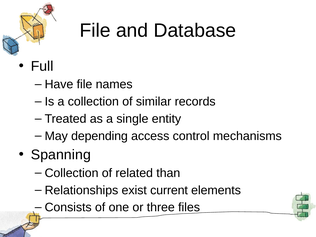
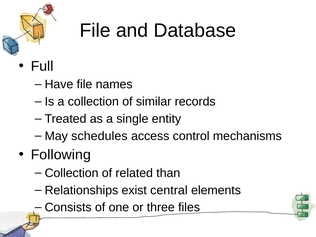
depending: depending -> schedules (99, 136)
Spanning: Spanning -> Following (61, 155)
current: current -> central (169, 190)
